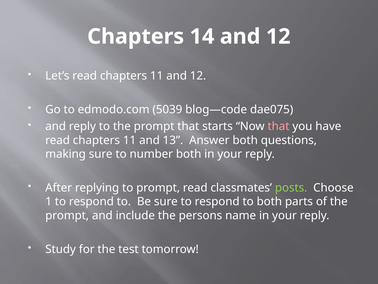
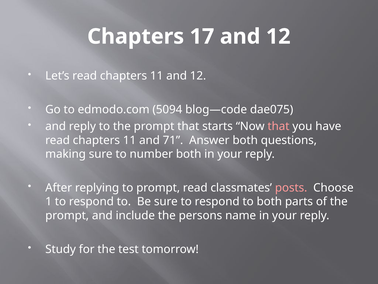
14: 14 -> 17 (202, 36)
5039: 5039 -> 5094 (167, 109)
13: 13 -> 71 (173, 140)
posts colour: light green -> pink (291, 187)
